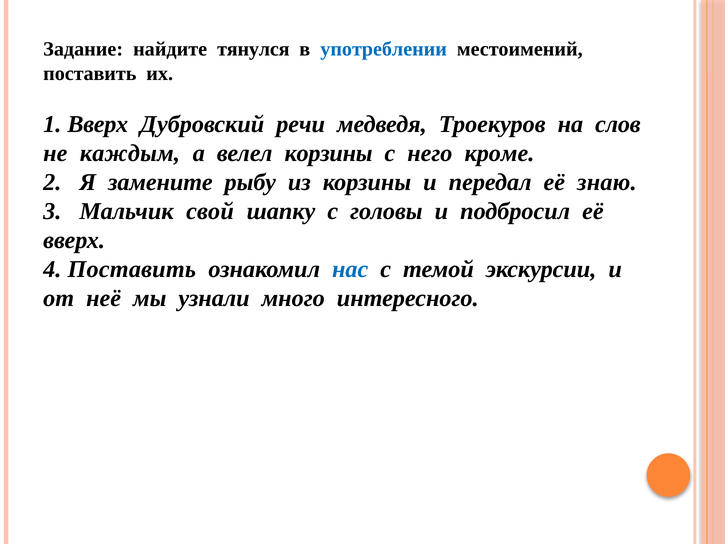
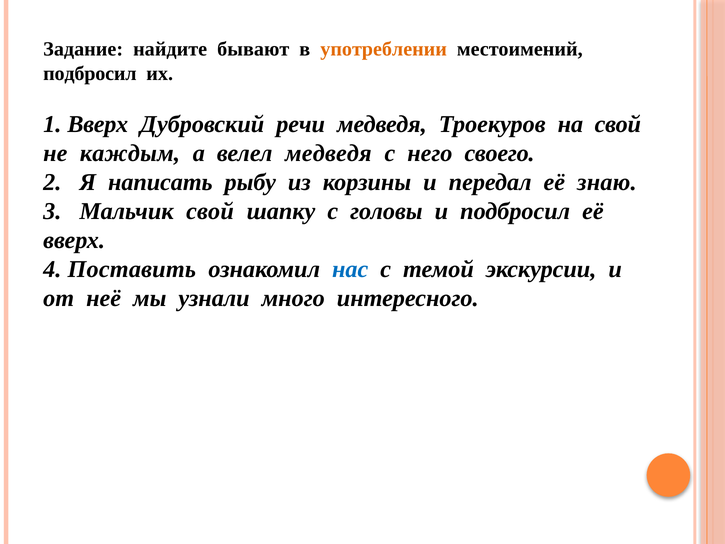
тянулся: тянулся -> бывают (253, 49)
употреблении colour: blue -> orange (384, 49)
поставить: поставить -> подбросил (90, 73)
на слов: слов -> свой (618, 124)
велел корзины: корзины -> медведя (328, 153)
кроме: кроме -> своего (500, 153)
замените: замените -> написать (160, 182)
